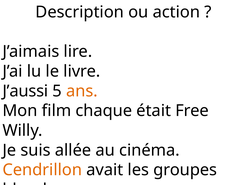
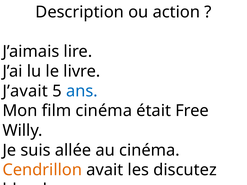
J’aussi: J’aussi -> J’avait (25, 91)
ans colour: orange -> blue (82, 91)
film chaque: chaque -> cinéma (104, 111)
groupes: groupes -> discutez (185, 170)
